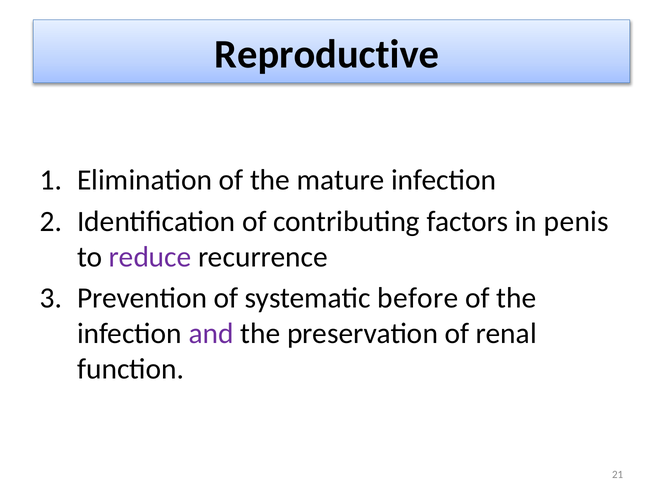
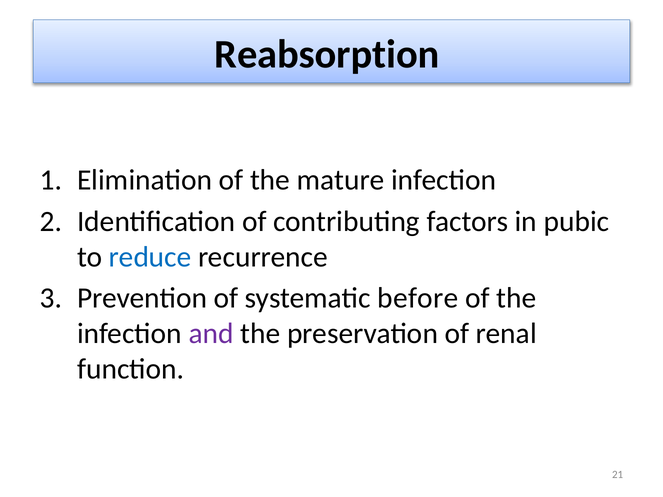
Reproductive: Reproductive -> Reabsorption (327, 54)
penis: penis -> pubic (576, 222)
reduce colour: purple -> blue (150, 257)
